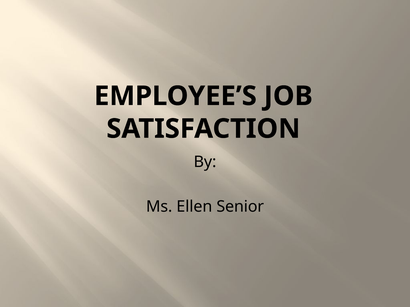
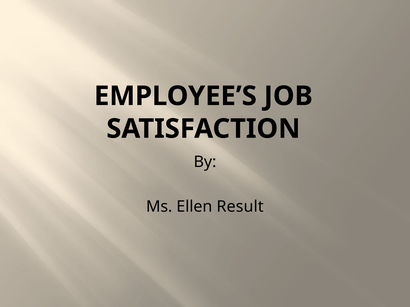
Senior: Senior -> Result (240, 207)
